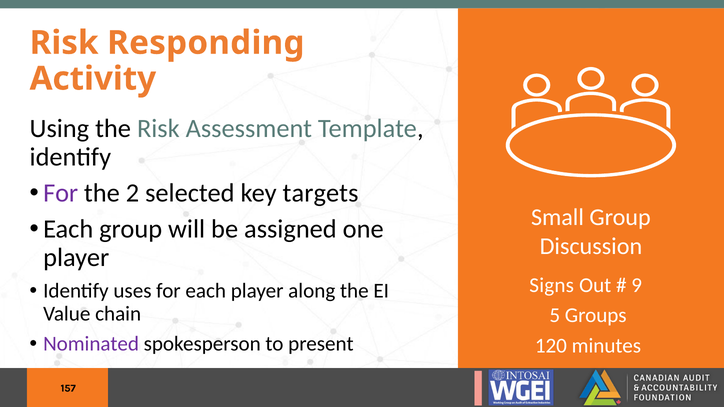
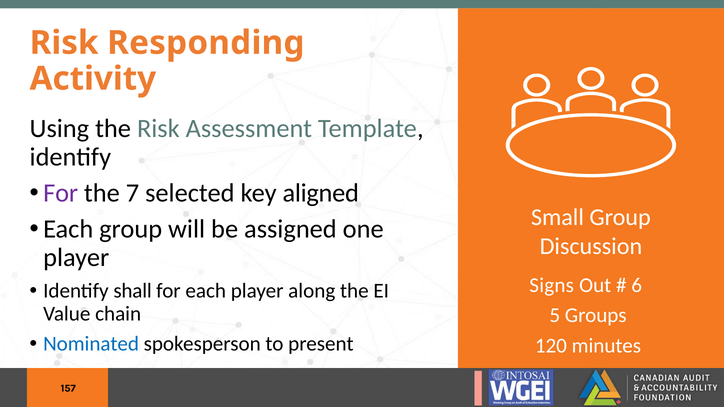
2: 2 -> 7 (132, 193)
targets: targets -> aligned (321, 193)
9: 9 -> 6 (637, 285)
uses: uses -> shall (133, 291)
Nominated colour: purple -> blue (91, 344)
